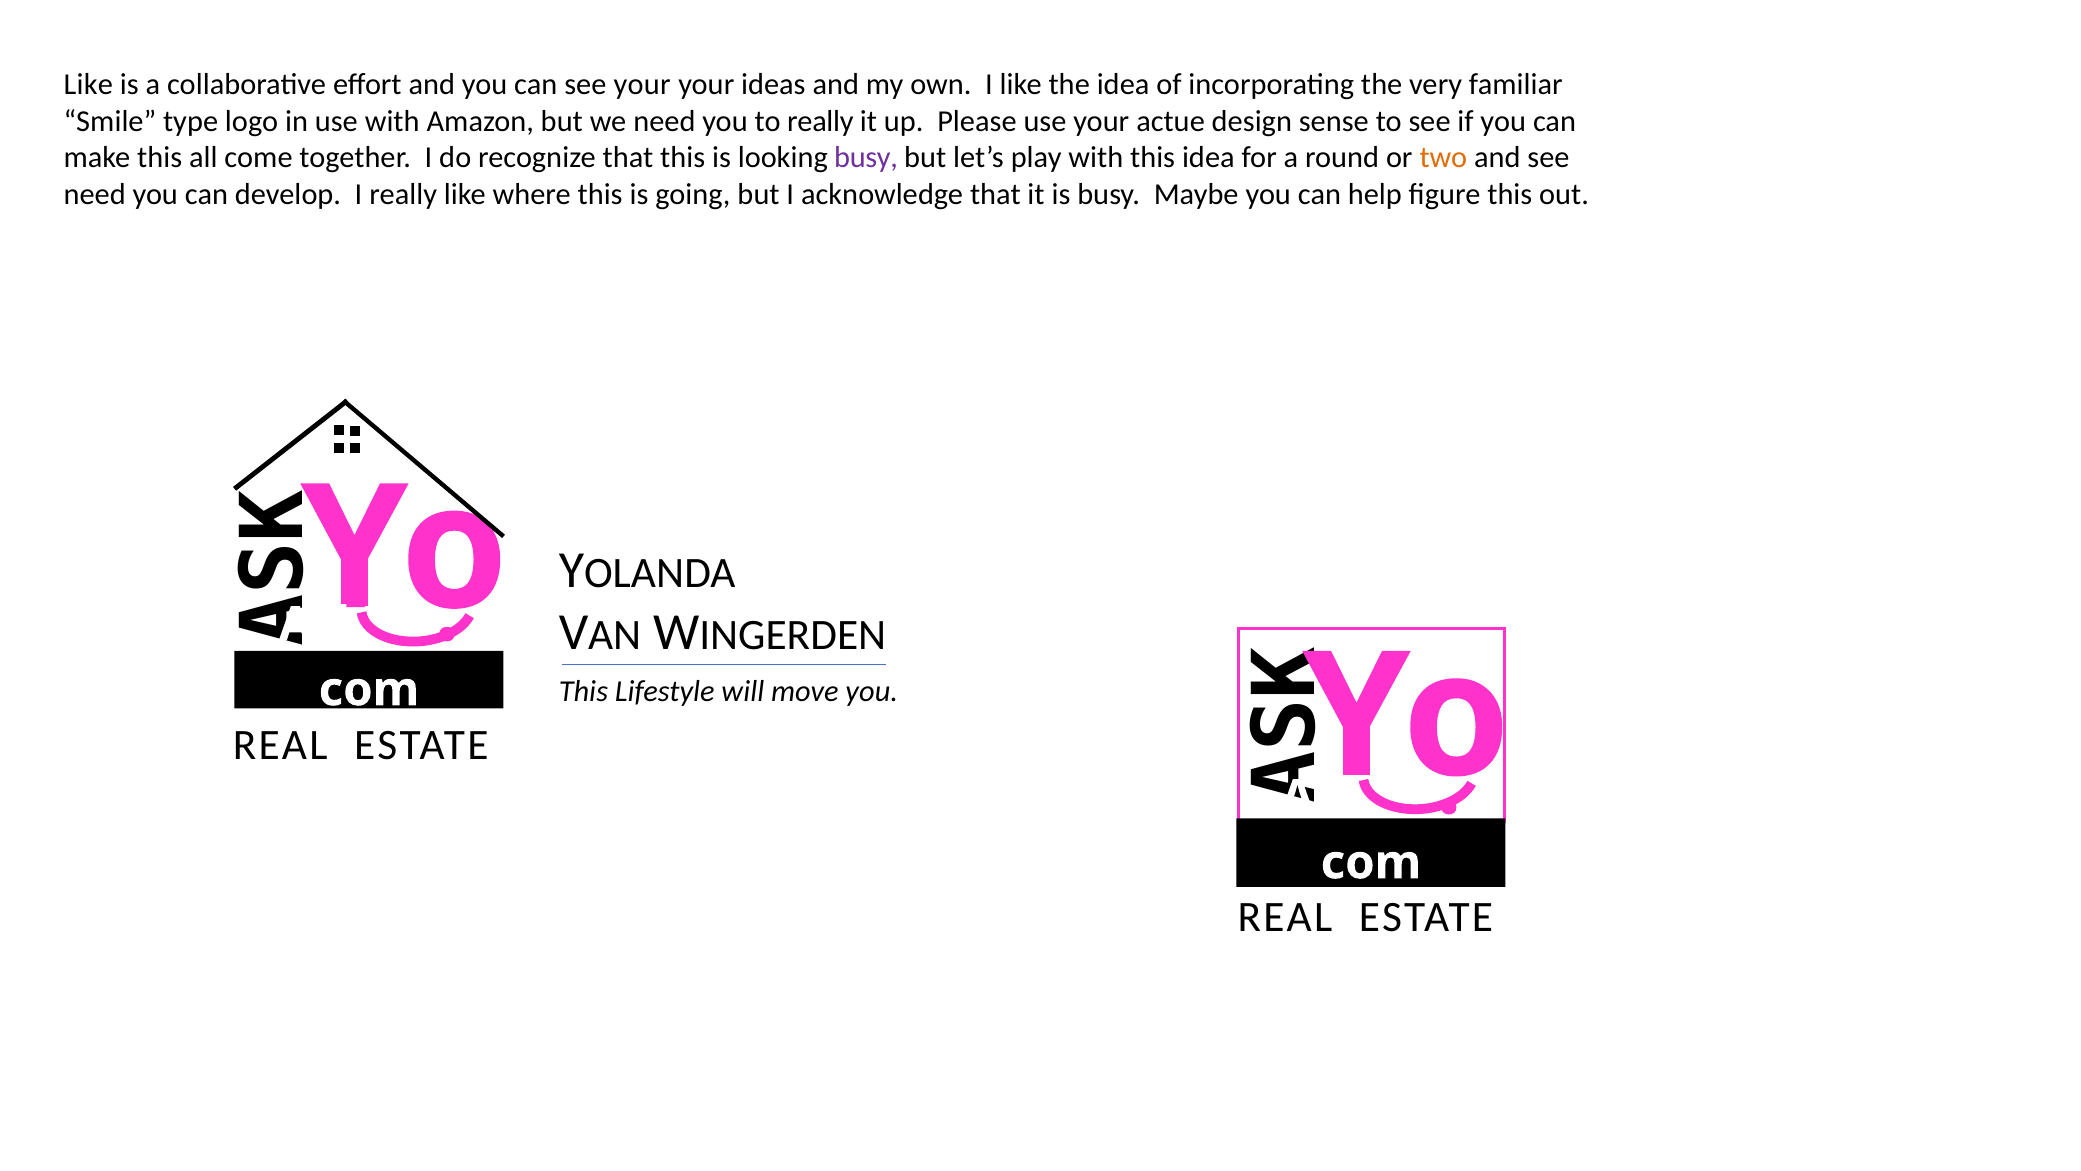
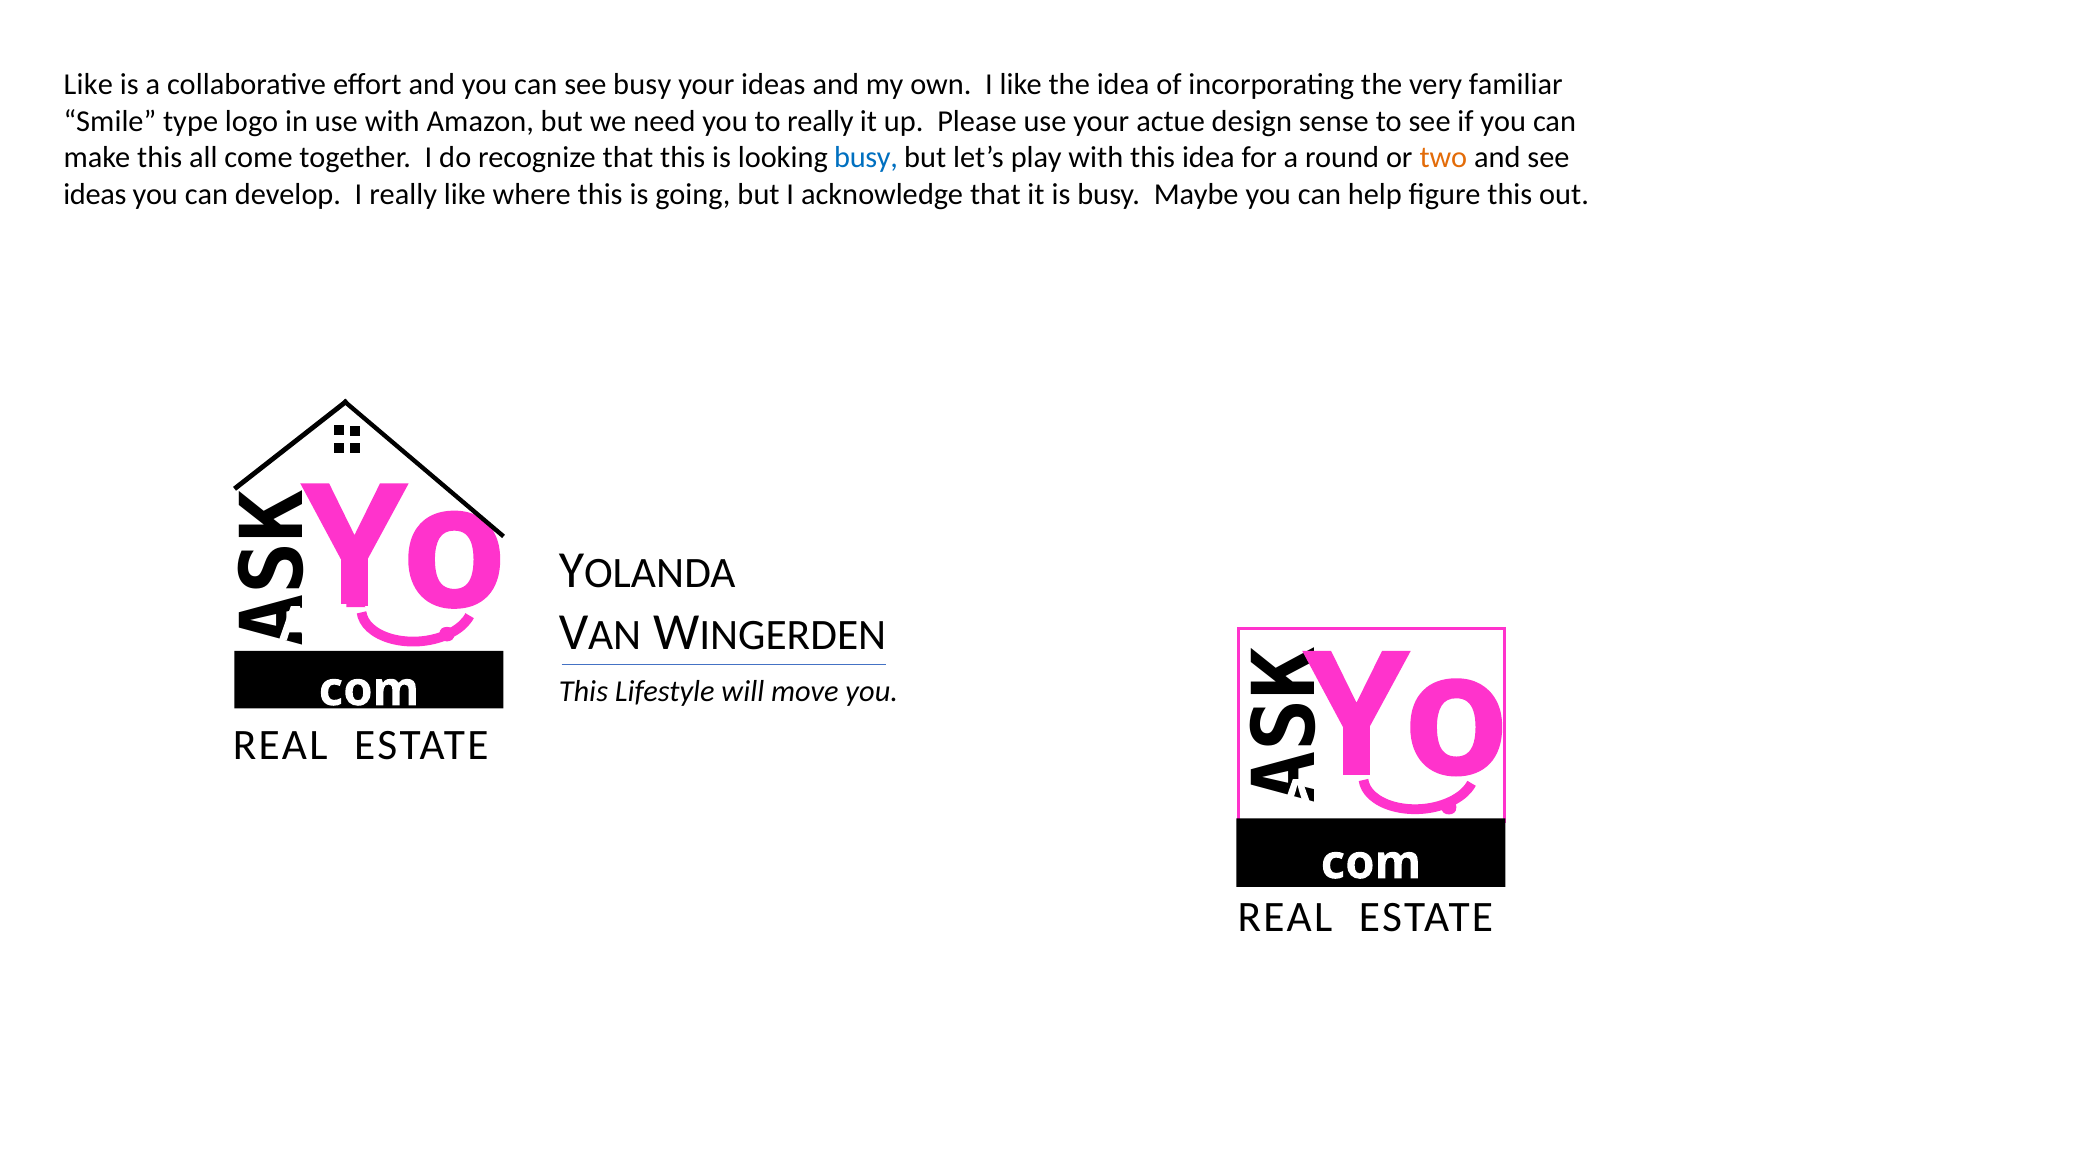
see your: your -> busy (642, 85)
busy colour: purple -> blue (866, 158)
need: need -> ideas (95, 194)
